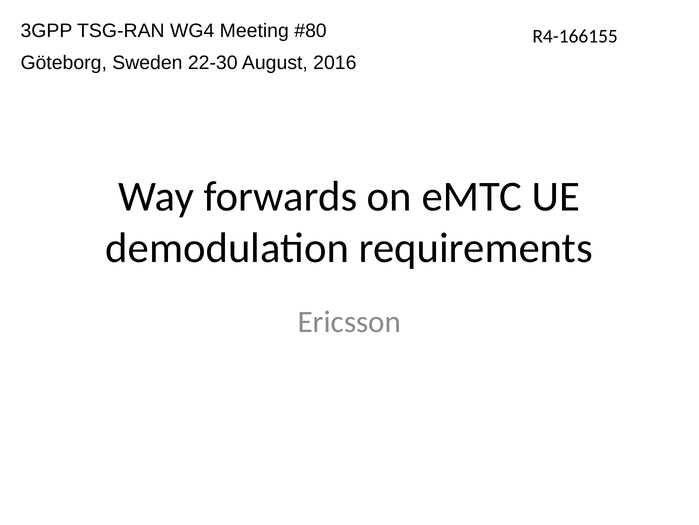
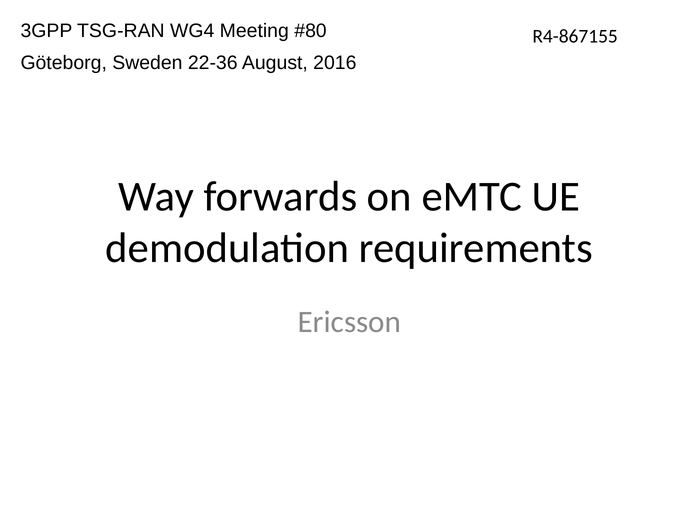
R4-166155: R4-166155 -> R4-867155 (575, 36)
22-30: 22-30 -> 22-36 (213, 63)
